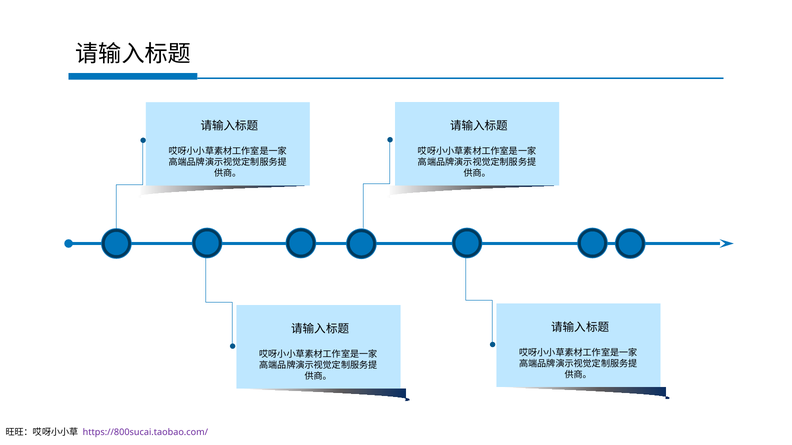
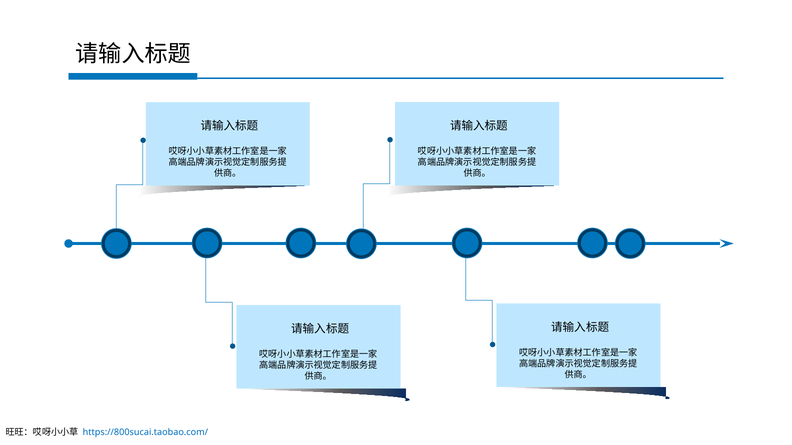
https://800sucai.taobao.com/ colour: purple -> blue (145, 433)
